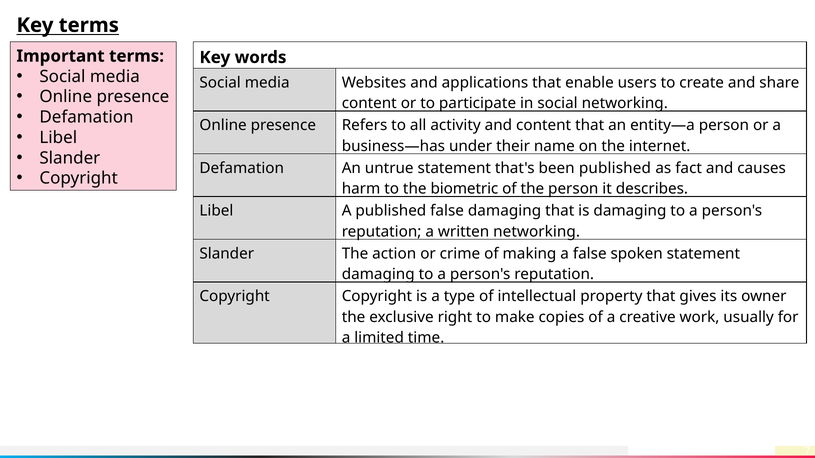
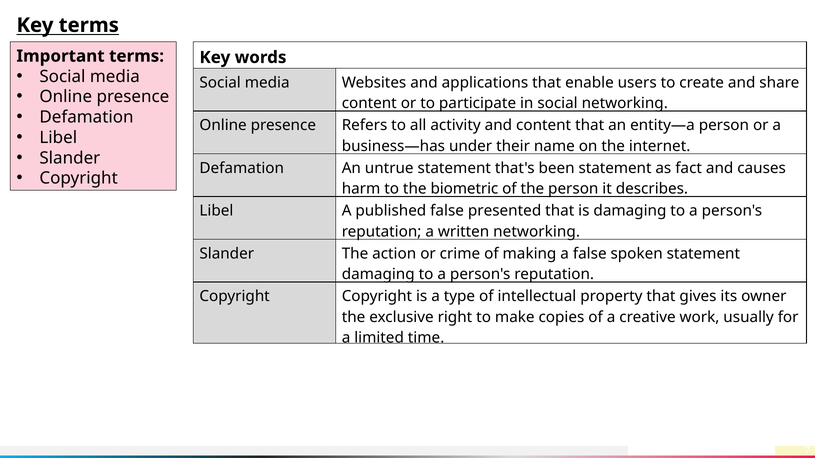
been published: published -> statement (615, 168)
false damaging: damaging -> presented (505, 211)
